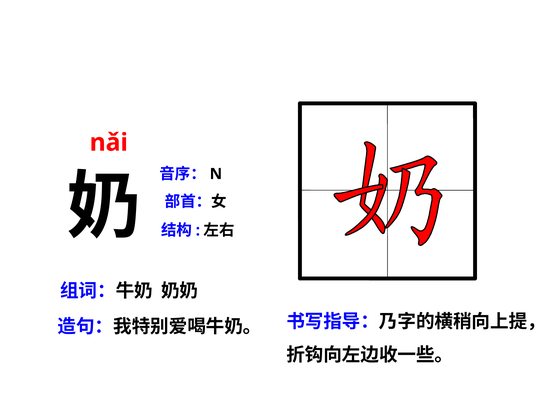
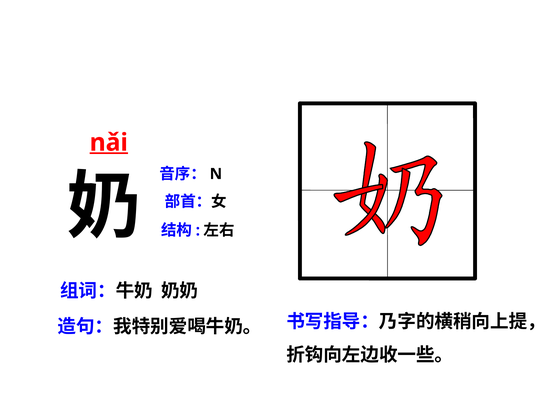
nǎi underline: none -> present (109, 143)
